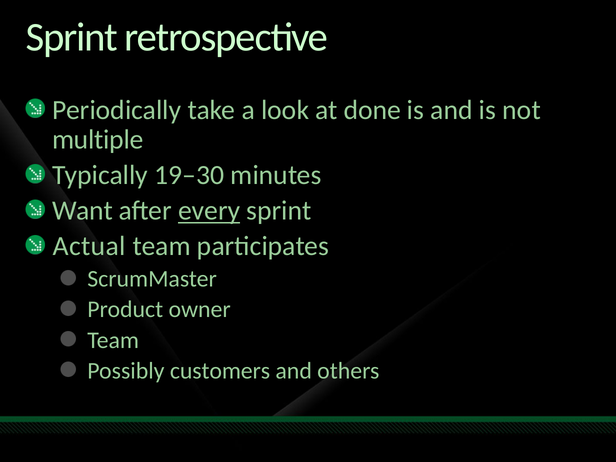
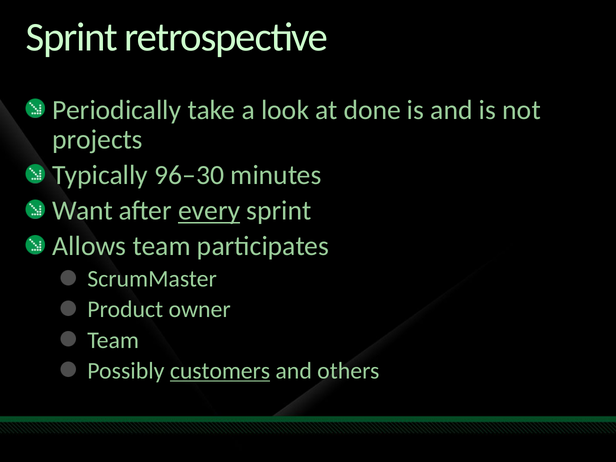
multiple: multiple -> projects (98, 140)
19–30: 19–30 -> 96–30 (189, 175)
Actual: Actual -> Allows (89, 246)
customers underline: none -> present (220, 371)
